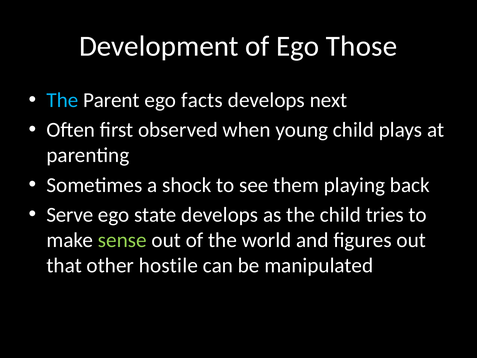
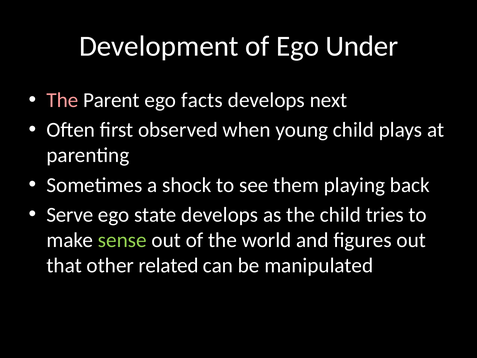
Those: Those -> Under (362, 46)
The colour: light blue -> pink (63, 100)
hostile: hostile -> related (169, 265)
